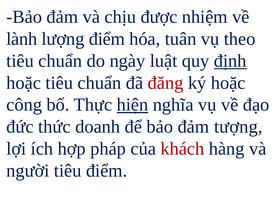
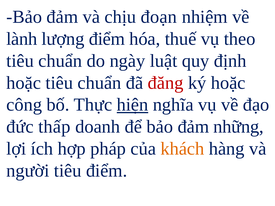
được: được -> đoạn (159, 17)
tuân: tuân -> thuế (181, 39)
định underline: present -> none (230, 61)
thức: thức -> thấp (54, 127)
tượng: tượng -> những (238, 127)
khách colour: red -> orange (182, 149)
